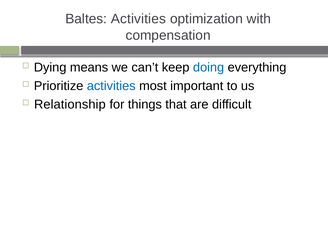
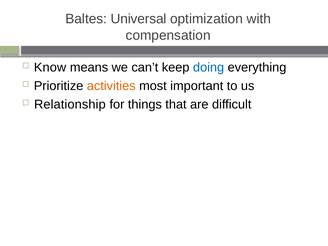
Baltes Activities: Activities -> Universal (139, 19)
Dying: Dying -> Know (50, 68)
activities colour: blue -> orange (111, 86)
